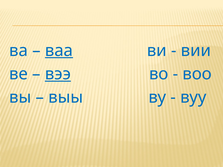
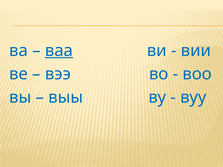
вээ underline: present -> none (58, 74)
